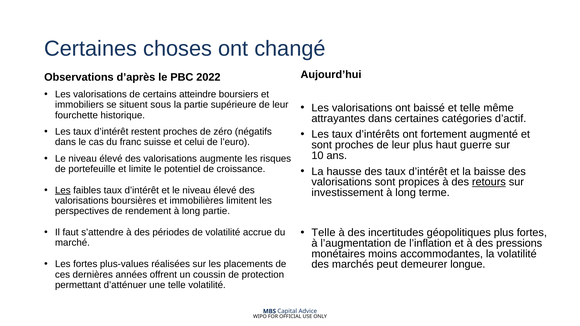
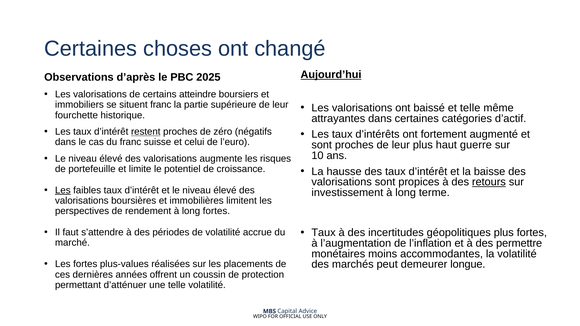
Aujourd’hui underline: none -> present (331, 75)
2022: 2022 -> 2025 (208, 77)
situent sous: sous -> franc (161, 105)
restent underline: none -> present (146, 132)
long partie: partie -> fortes (216, 211)
Telle: Telle -> Taux (324, 233)
pressions: pressions -> permettre (519, 243)
